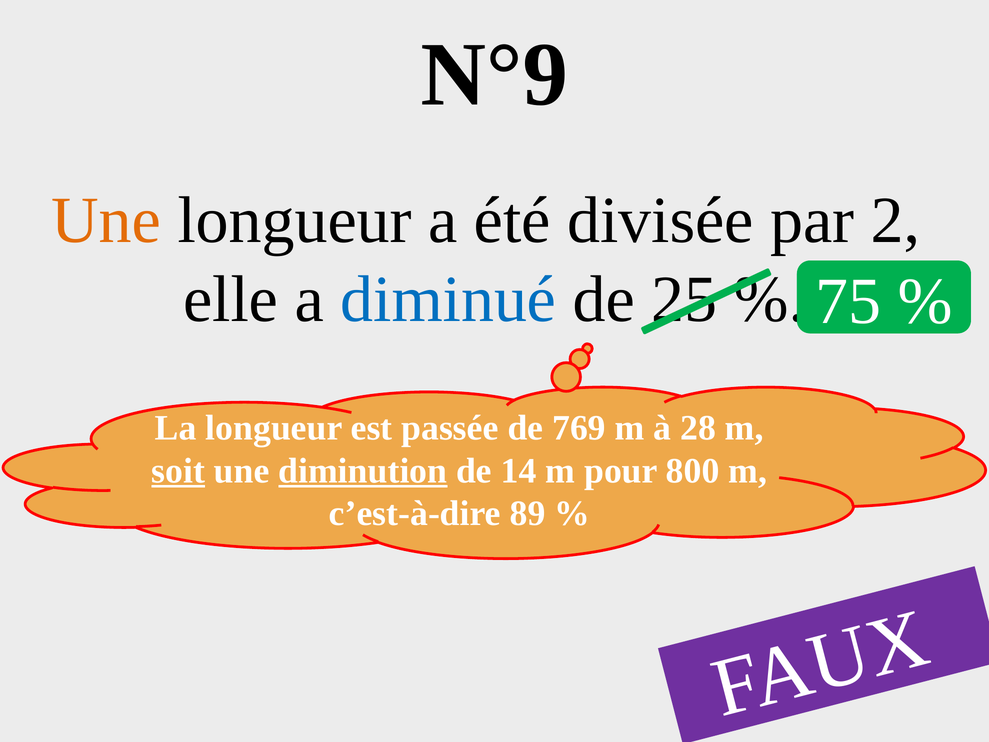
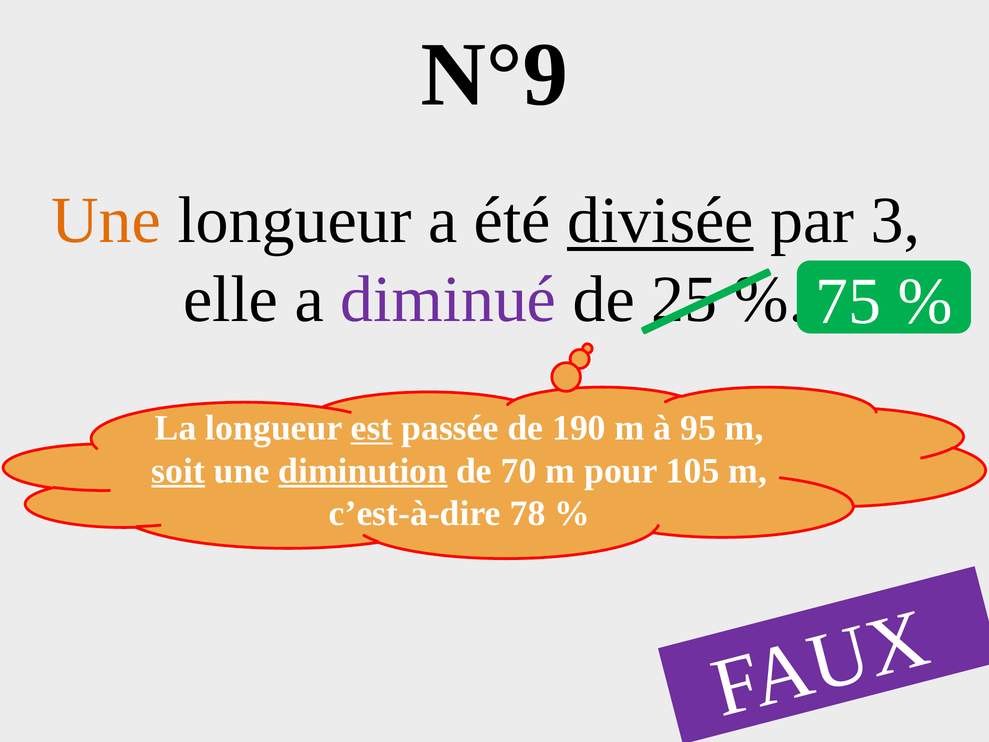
divisée underline: none -> present (660, 221)
2: 2 -> 3 (895, 221)
diminué colour: blue -> purple (448, 300)
est underline: none -> present (372, 428)
769: 769 -> 190 (579, 428)
28: 28 -> 95 (698, 428)
14: 14 -> 70 (519, 471)
800: 800 -> 105 (693, 471)
89: 89 -> 78 (528, 514)
